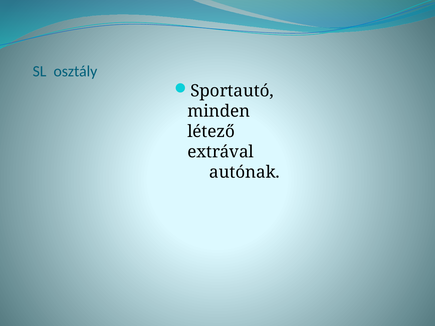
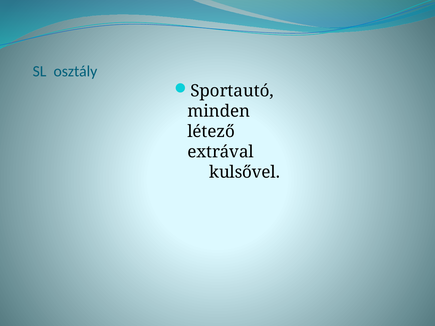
autónak: autónak -> kulsővel (245, 172)
